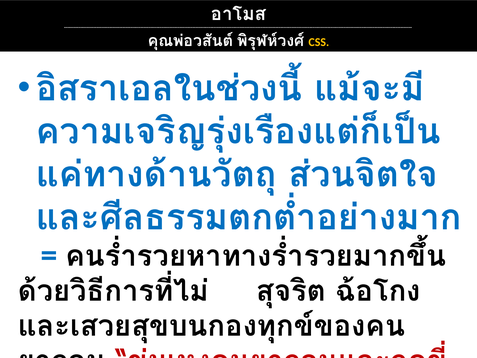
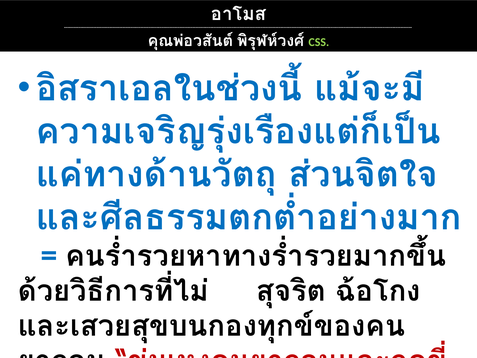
CSS colour: yellow -> light green (319, 42)
